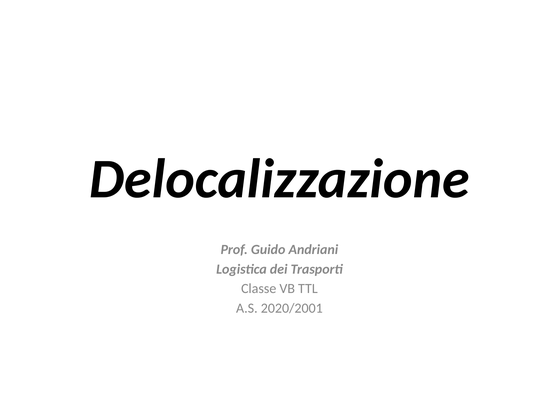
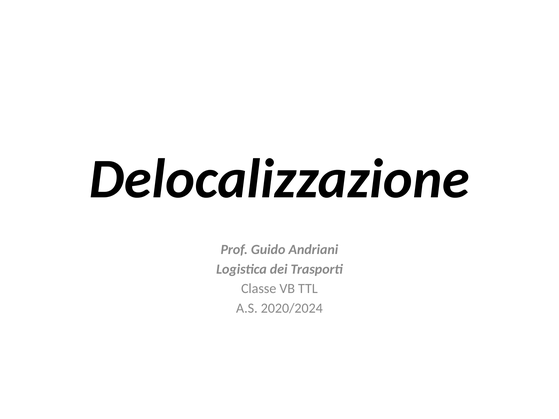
2020/2001: 2020/2001 -> 2020/2024 (292, 308)
